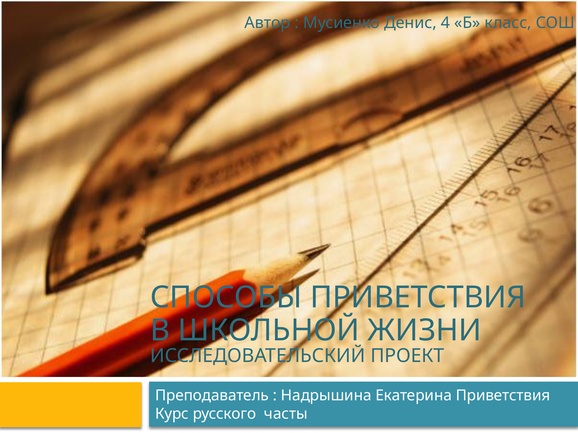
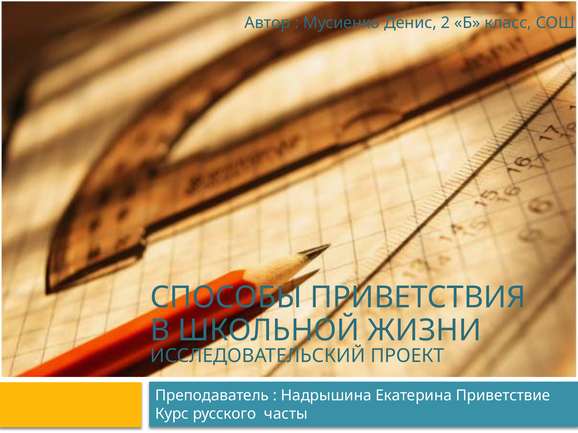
4: 4 -> 2 (445, 23)
Екатерина Приветствия: Приветствия -> Приветствие (503, 396)
